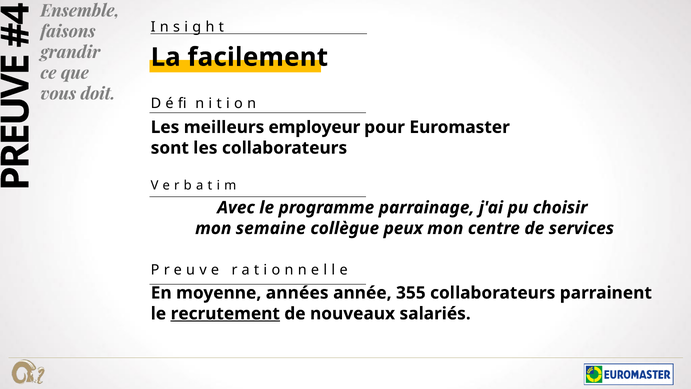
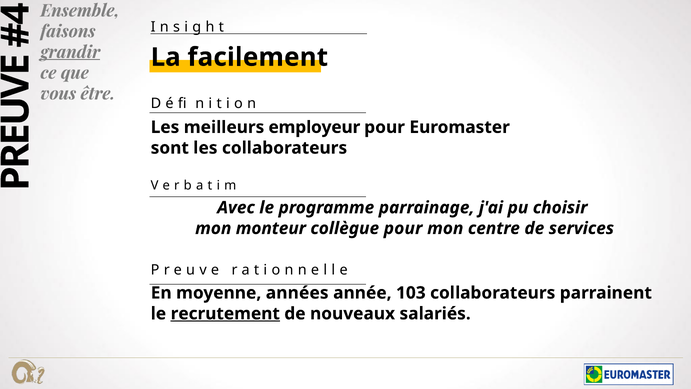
grandir underline: none -> present (70, 52)
doit: doit -> être (98, 94)
semaine: semaine -> monteur (271, 228)
collègue peux: peux -> pour (403, 228)
355: 355 -> 103 (411, 293)
